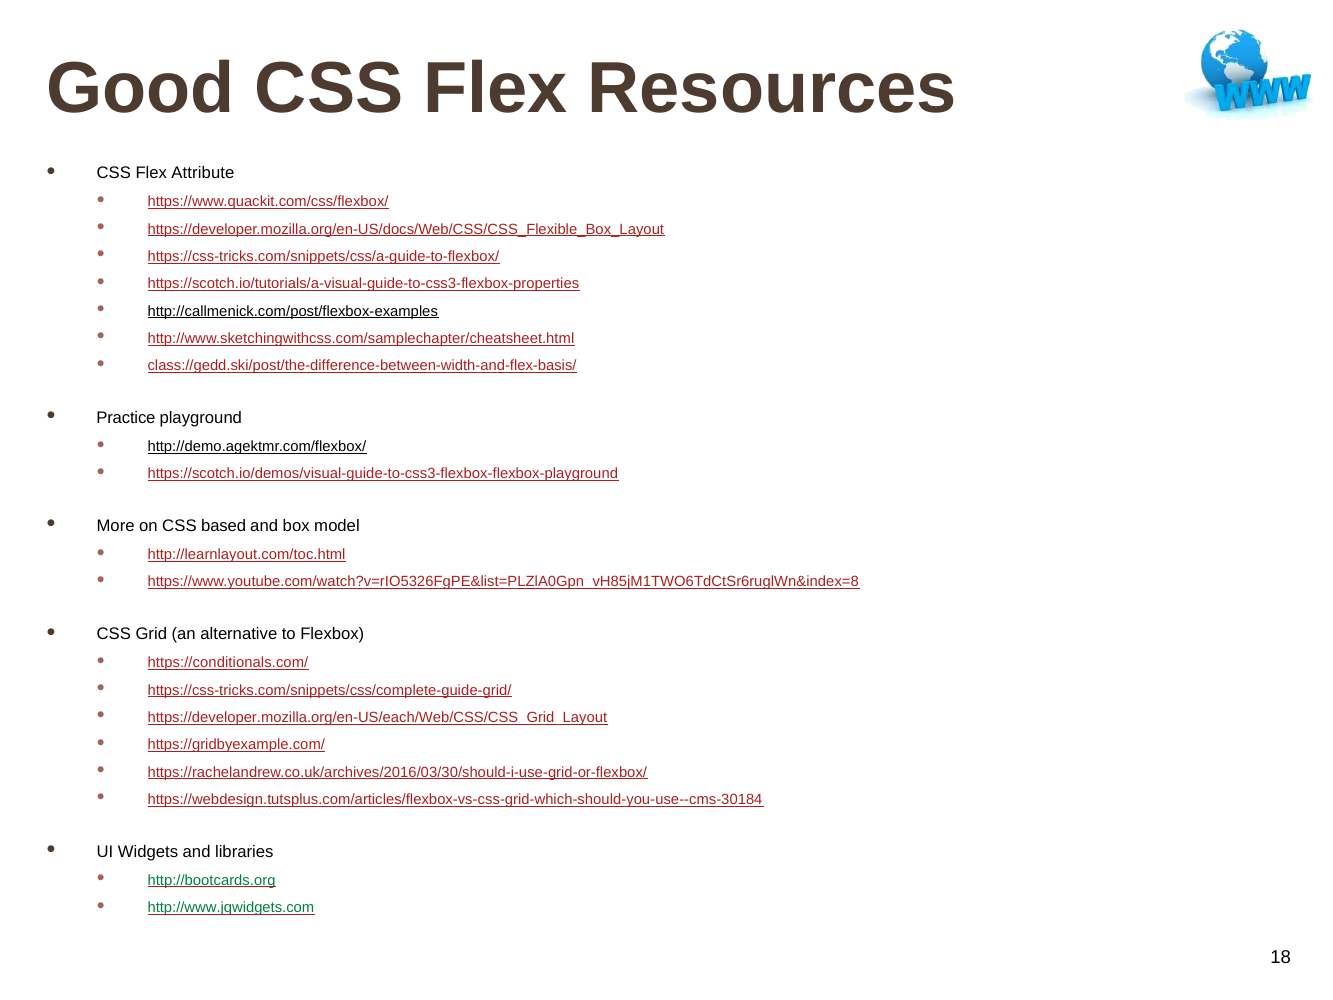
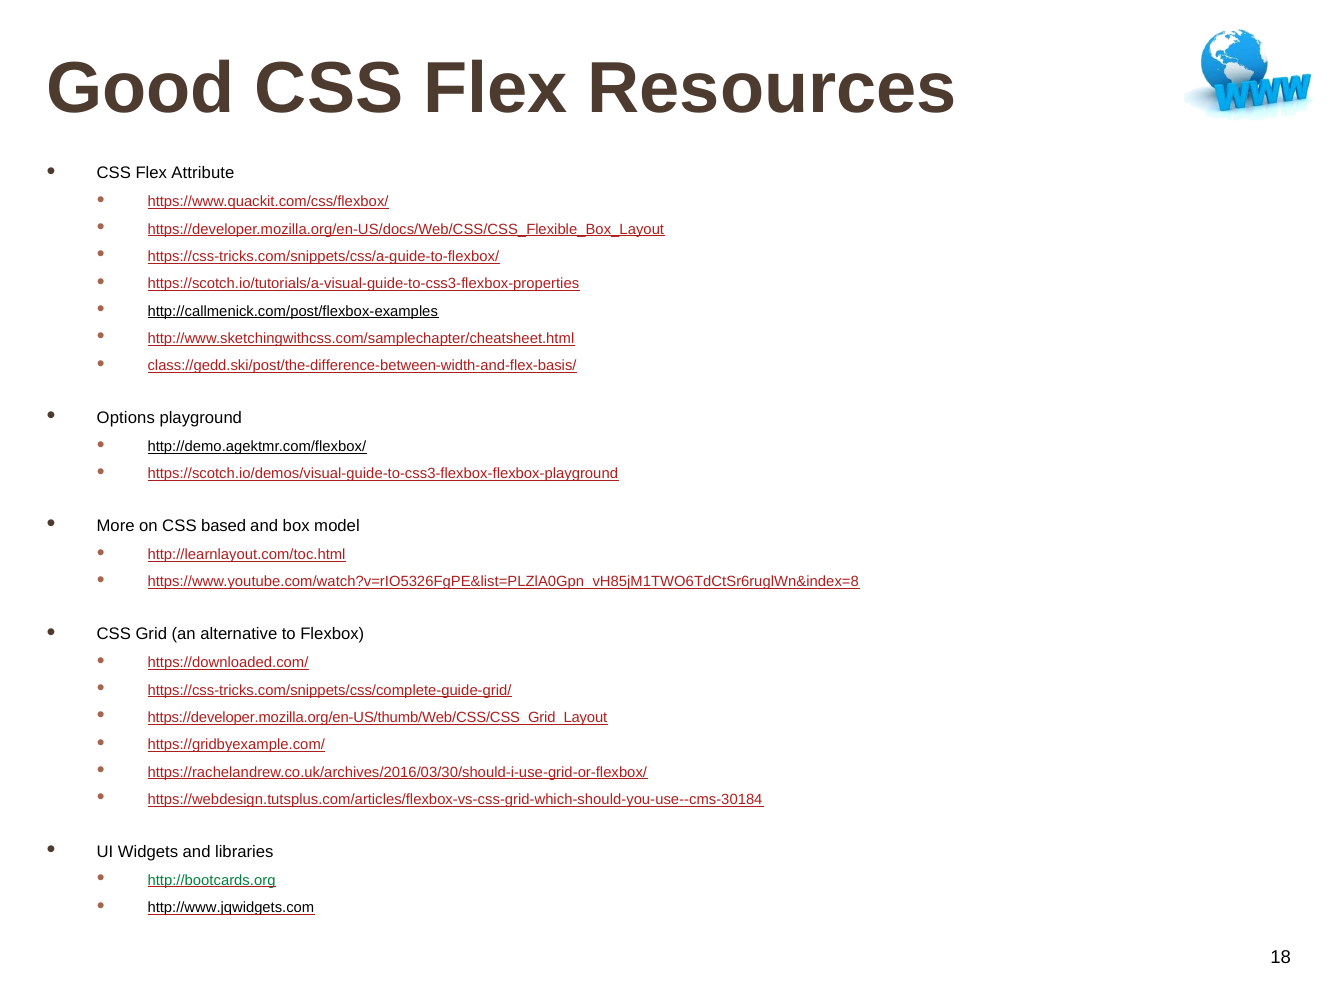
Practice: Practice -> Options (126, 418)
https://conditionals.com/: https://conditionals.com/ -> https://downloaded.com/ (228, 663)
https://developer.mozilla.org/en-US/each/Web/CSS/CSS_Grid_Layout: https://developer.mozilla.org/en-US/each/Web/CSS/CSS_Grid_Layout -> https://developer.mozilla.org/en-US/thumb/Web/CSS/CSS_Grid_Layout (377, 717)
http://www.jqwidgets.com colour: green -> black (231, 907)
